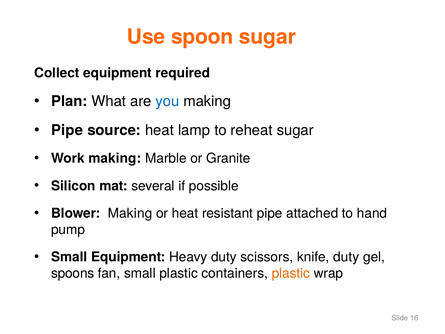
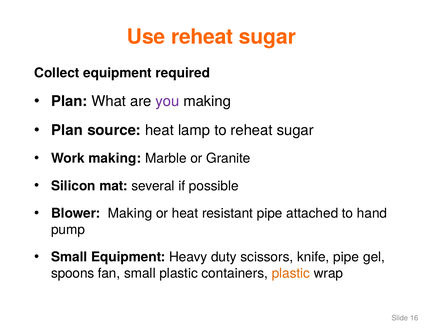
Use spoon: spoon -> reheat (202, 37)
you colour: blue -> purple (167, 101)
Pipe: Pipe -> Plan (67, 130)
knife duty: duty -> pipe (346, 257)
